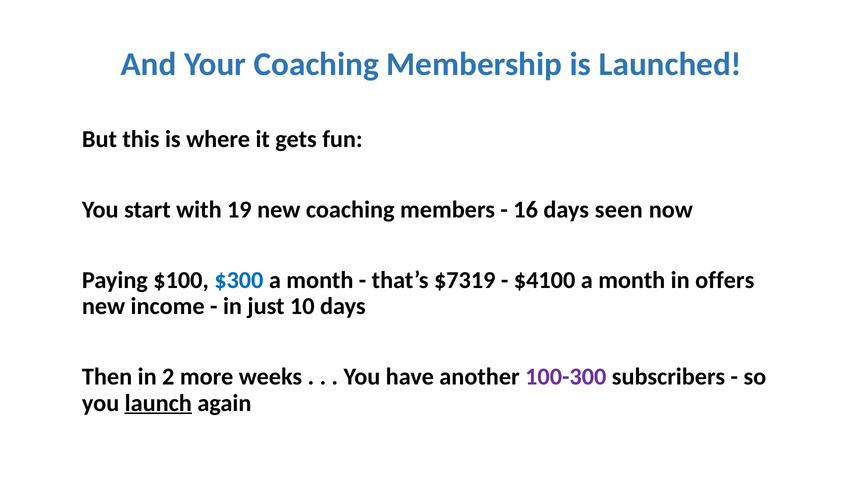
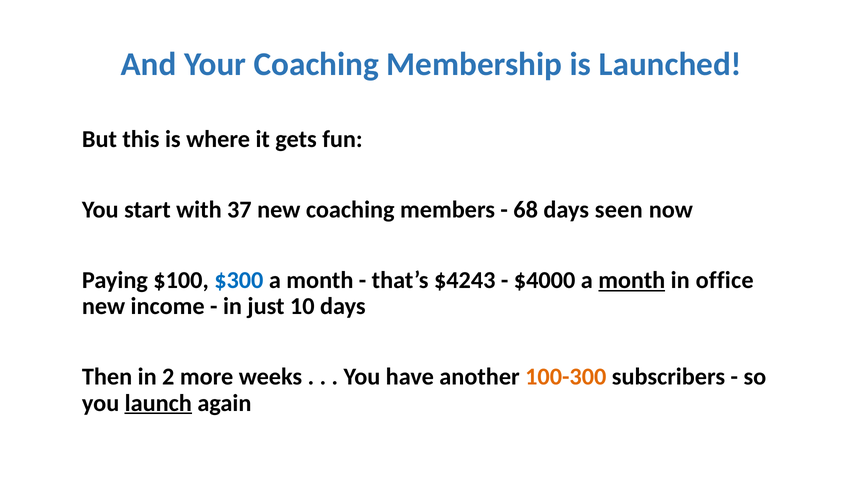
19: 19 -> 37 (239, 210)
16: 16 -> 68 (526, 210)
$7319: $7319 -> $4243 (465, 280)
$4100: $4100 -> $4000 (545, 280)
month underline: none -> present (632, 280)
offers: offers -> office (725, 280)
100-300 colour: purple -> orange (566, 377)
